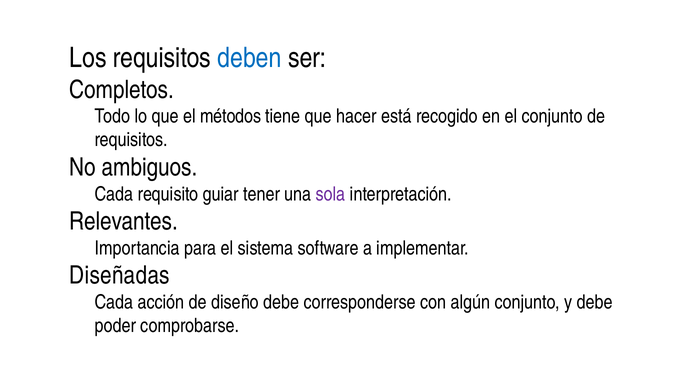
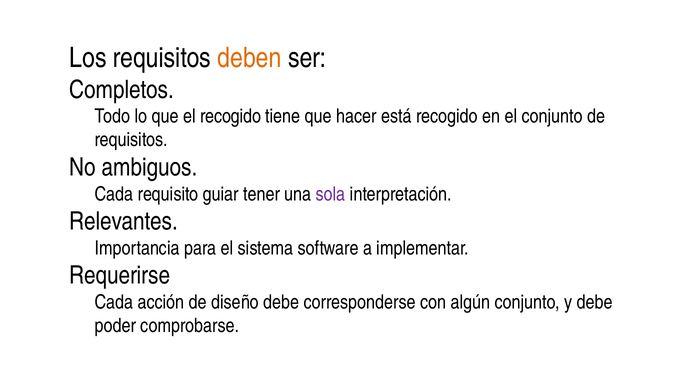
deben colour: blue -> orange (249, 58)
el métodos: métodos -> recogido (231, 116)
Diseñadas: Diseñadas -> Requerirse (120, 276)
